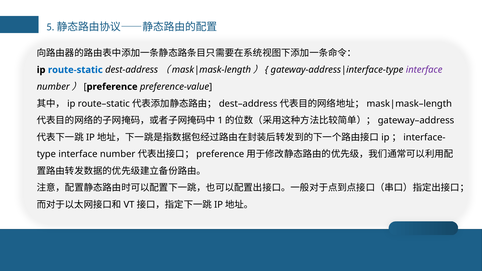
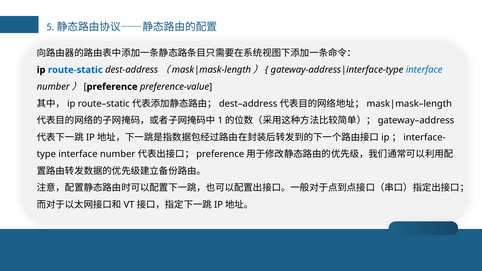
interface colour: purple -> blue (424, 70)
